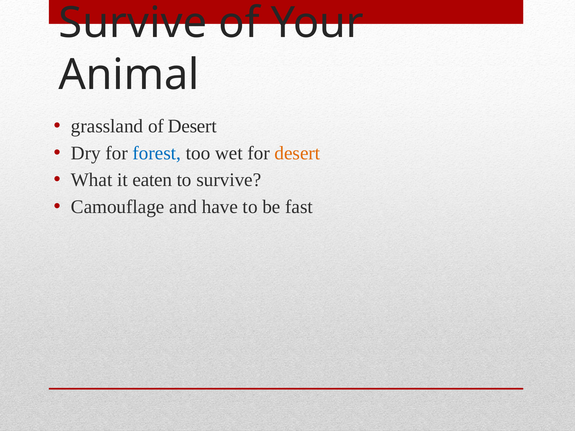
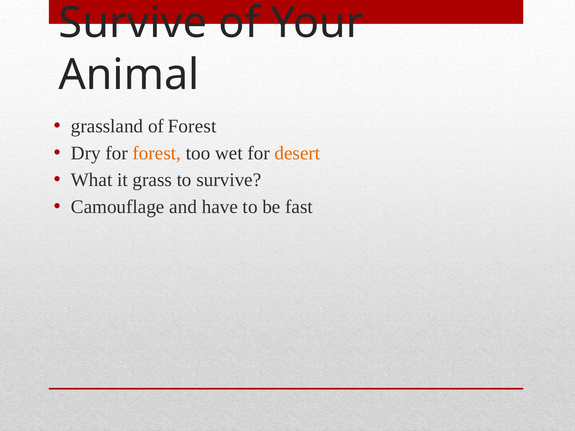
of Desert: Desert -> Forest (192, 126)
forest colour: blue -> orange (157, 153)
eaten: eaten -> grass (152, 180)
